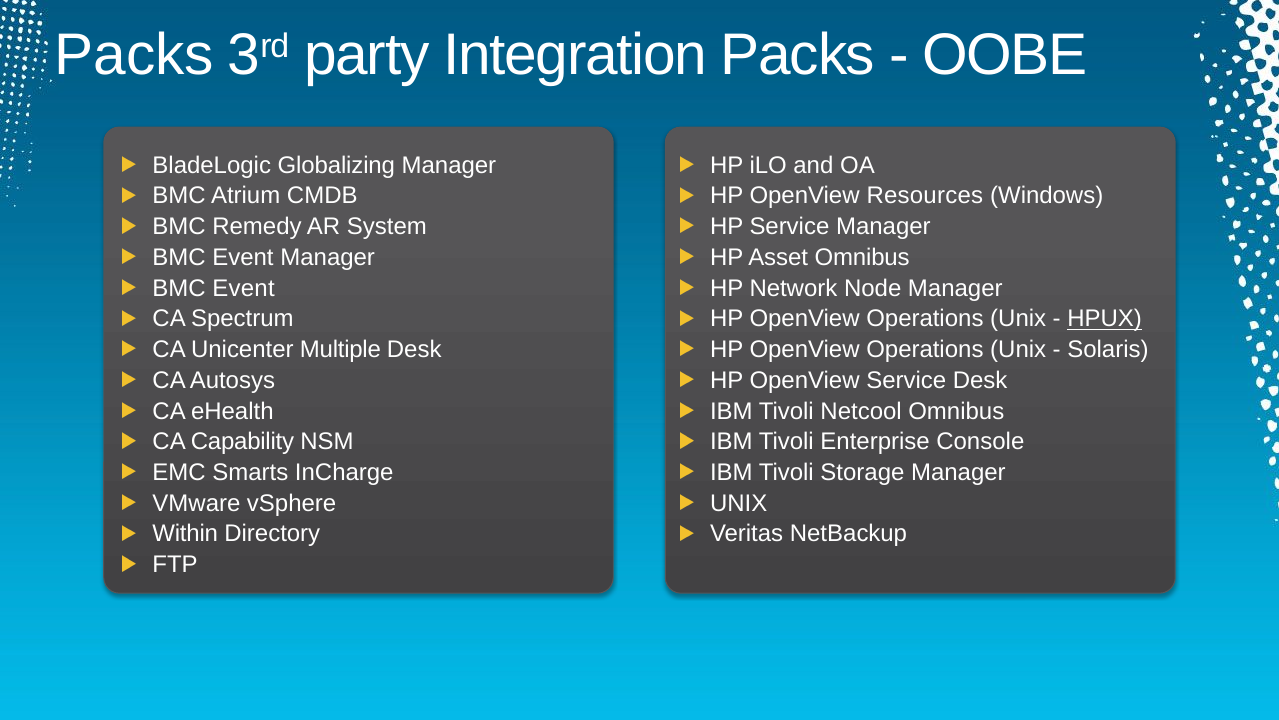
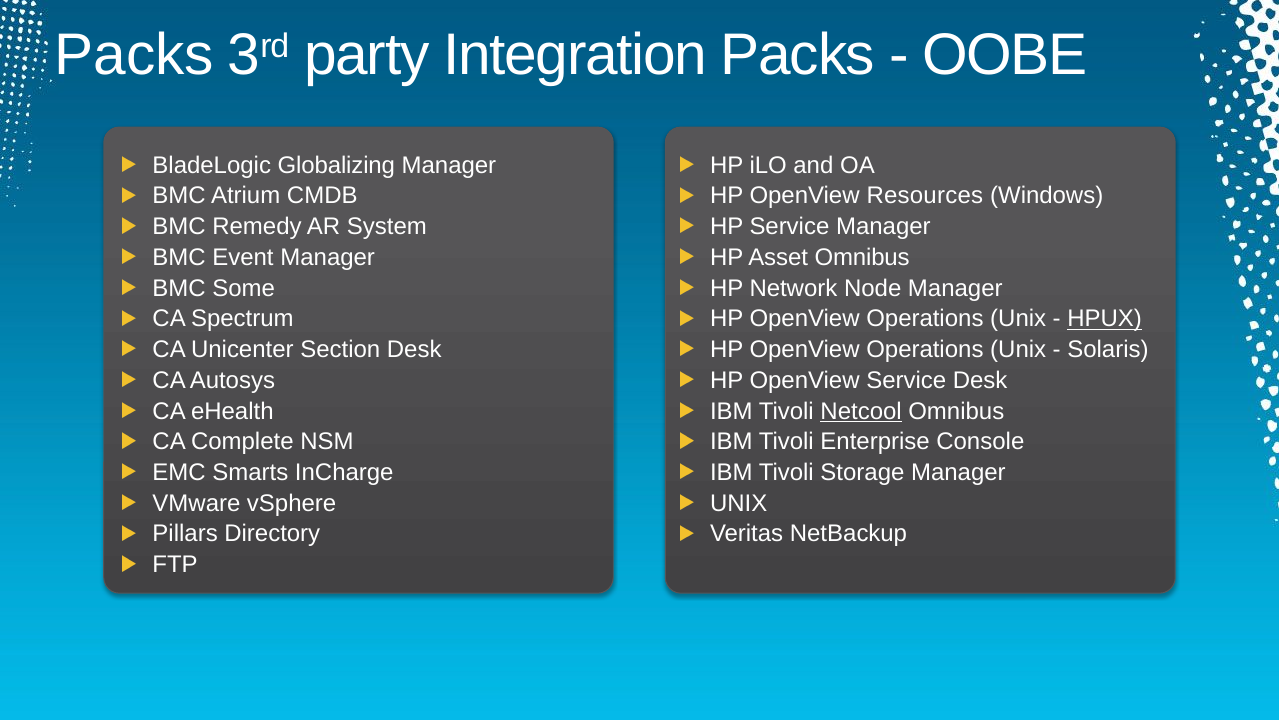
Event: Event -> Some (244, 288)
Multiple: Multiple -> Section (340, 350)
Netcool underline: none -> present (861, 411)
Capability: Capability -> Complete (242, 442)
Within: Within -> Pillars (185, 534)
